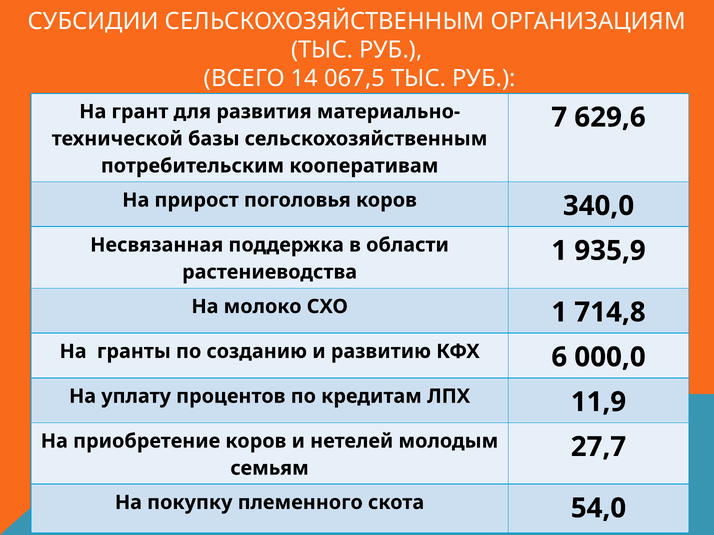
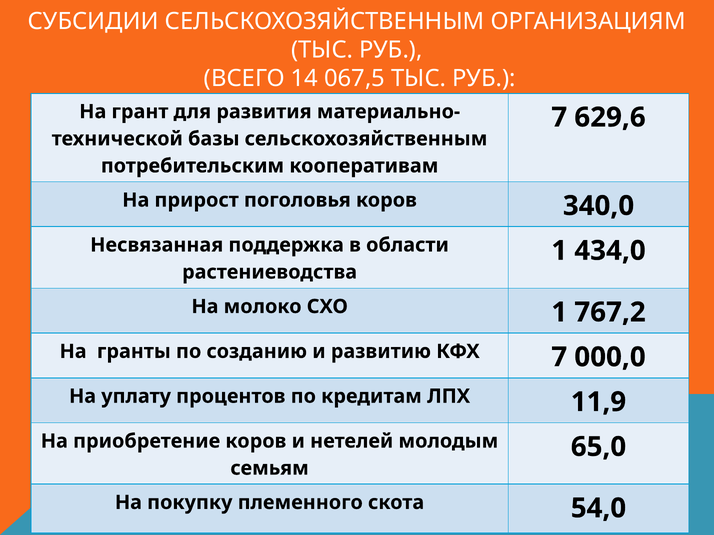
935,9: 935,9 -> 434,0 (610, 251)
714,8: 714,8 -> 767,2 (610, 313)
КФХ 6: 6 -> 7 (559, 357)
27,7: 27,7 -> 65,0 (598, 447)
